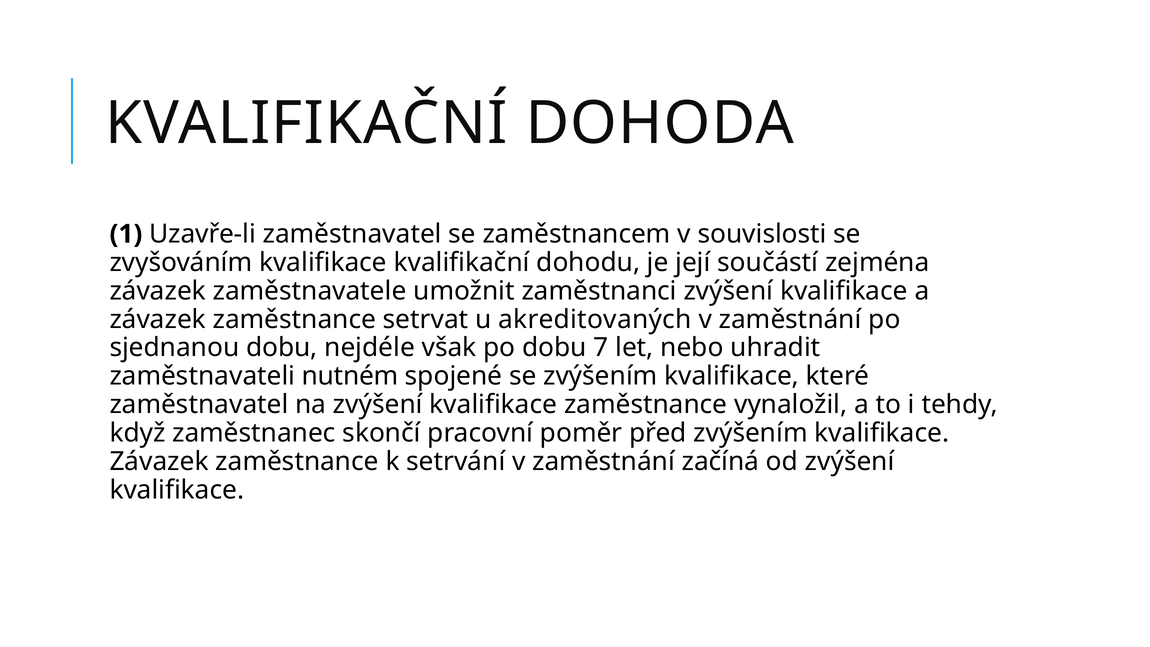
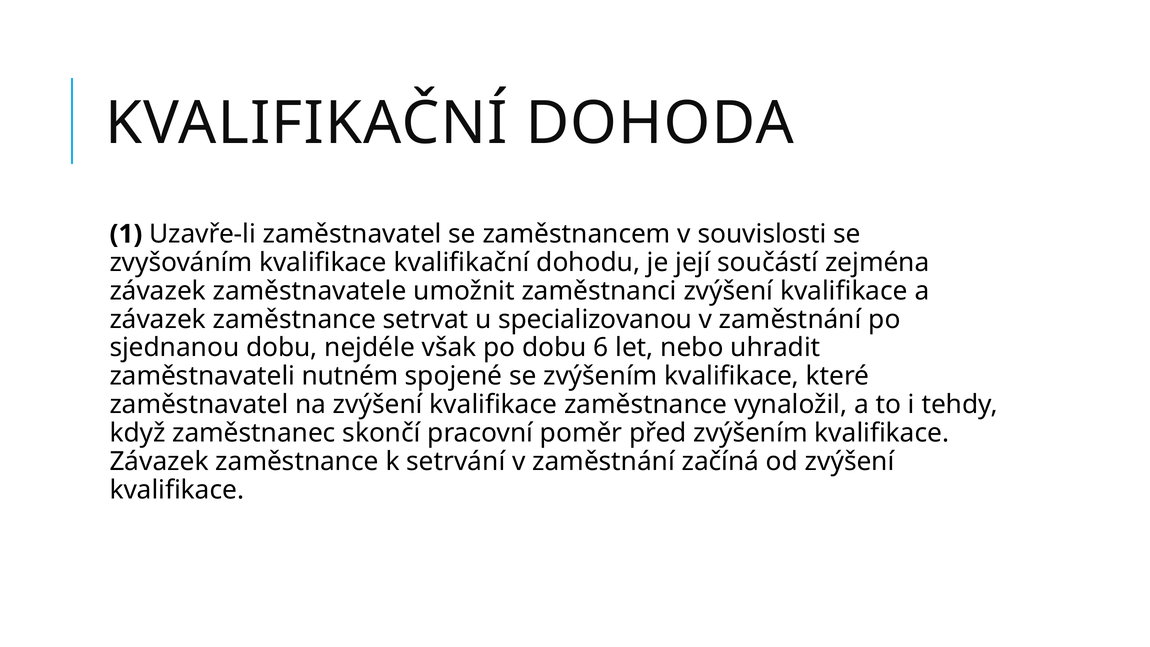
akreditovaných: akreditovaných -> specializovanou (595, 319)
7: 7 -> 6 (601, 348)
